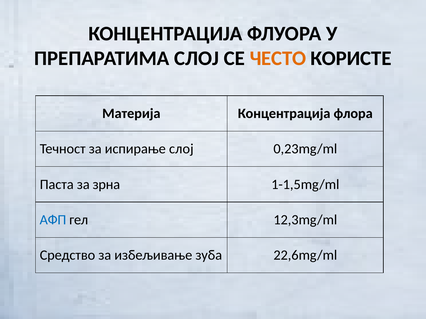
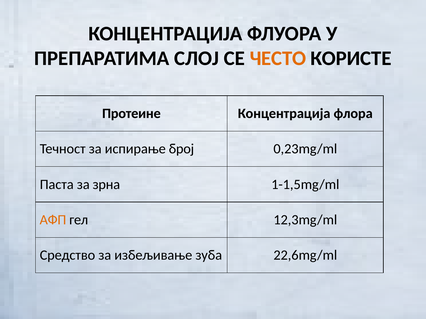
Материја: Материја -> Протеине (131, 114)
испирање слој: слој -> број (181, 149)
АФП colour: blue -> orange (53, 220)
